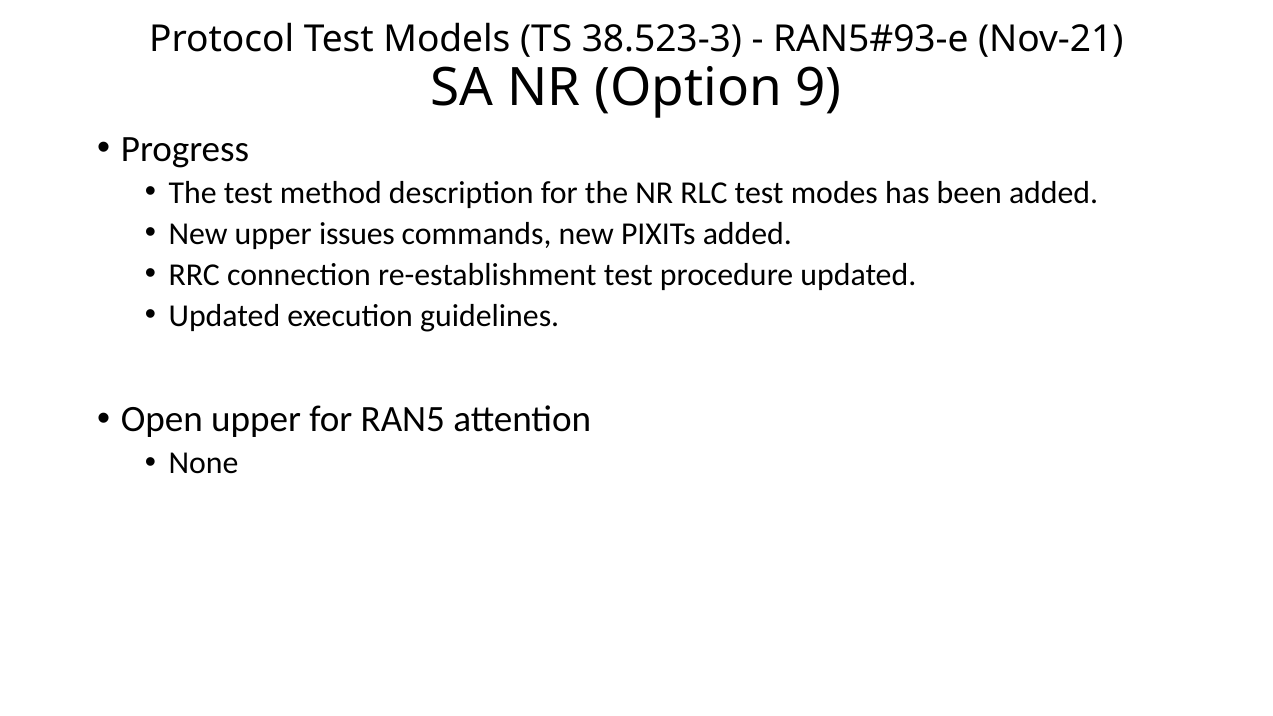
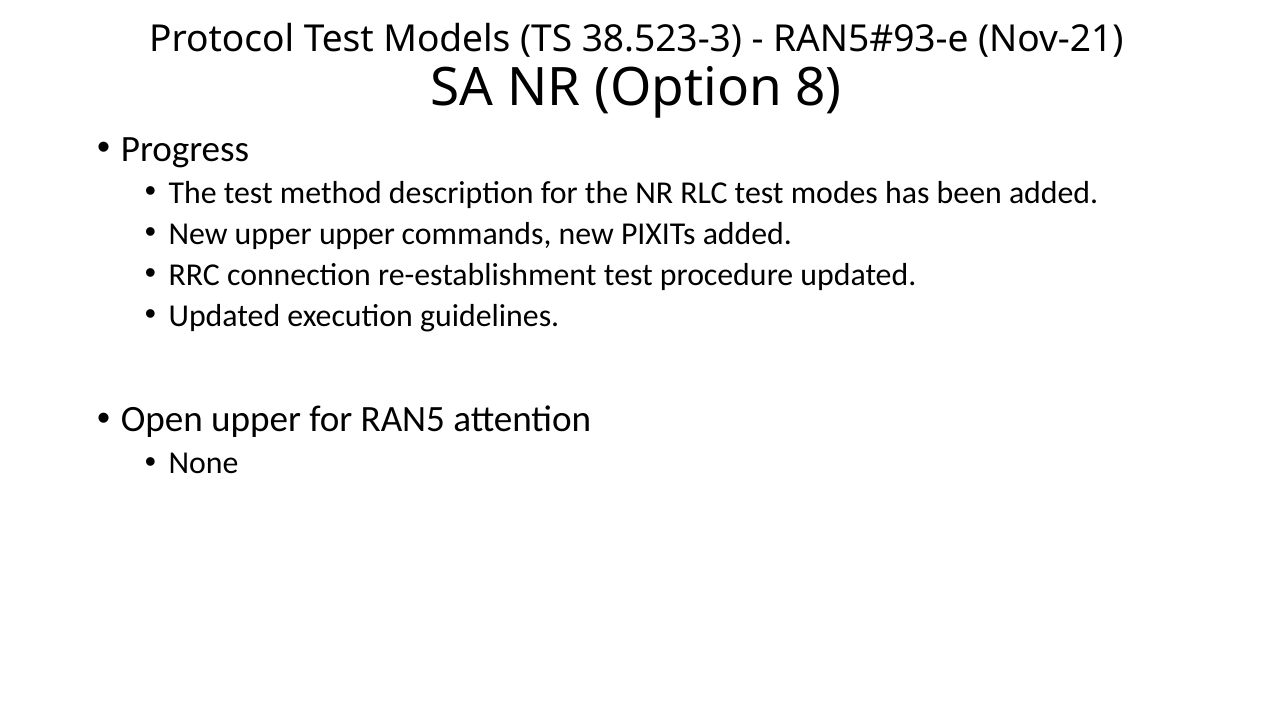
9: 9 -> 8 (819, 88)
upper issues: issues -> upper (357, 234)
